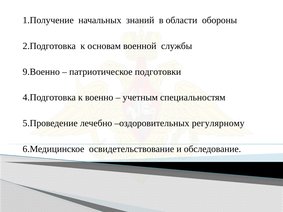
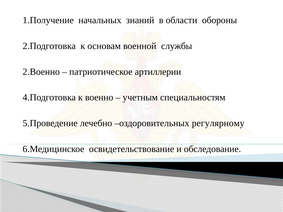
9.Военно: 9.Военно -> 2.Военно (41, 72)
подготовки: подготовки -> артиллерии (158, 72)
